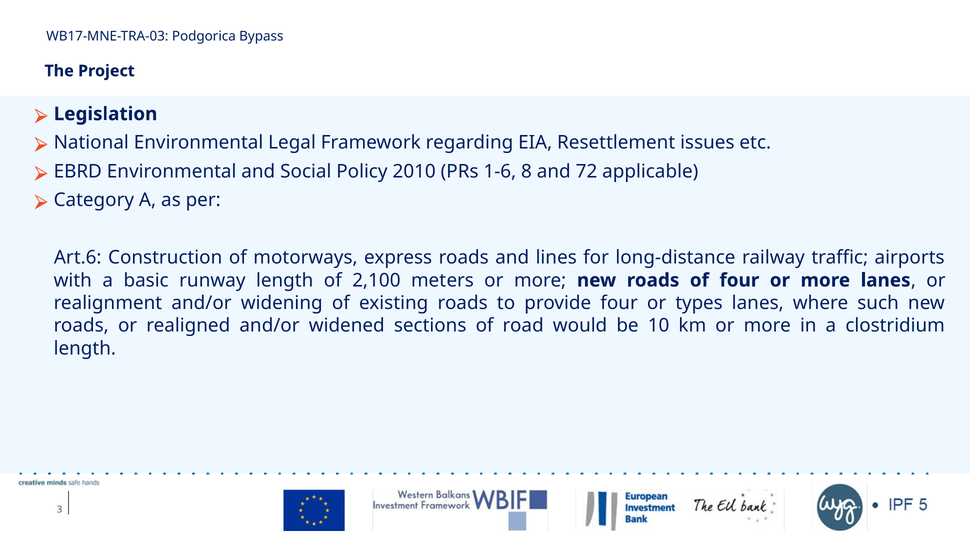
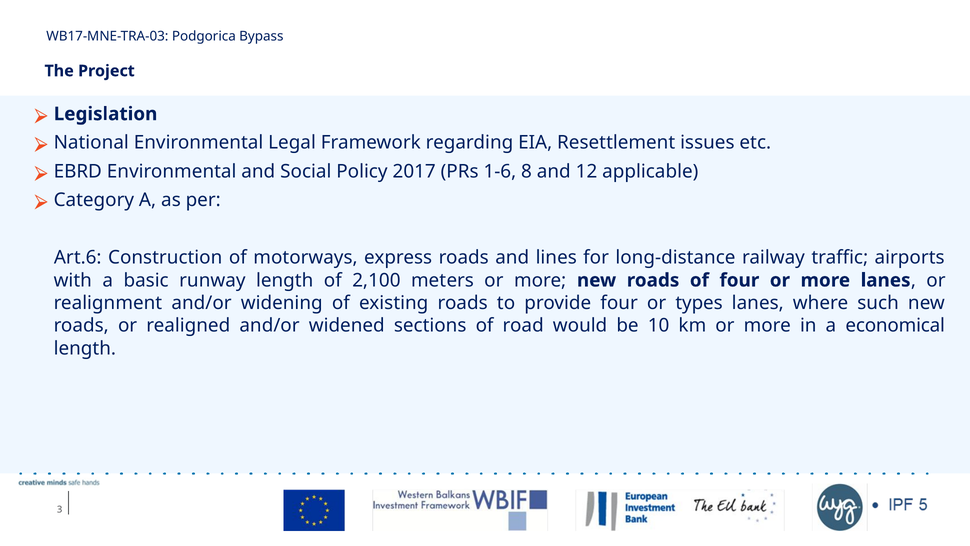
2010: 2010 -> 2017 (414, 171)
72: 72 -> 12 (587, 171)
clostridium: clostridium -> economical (895, 325)
